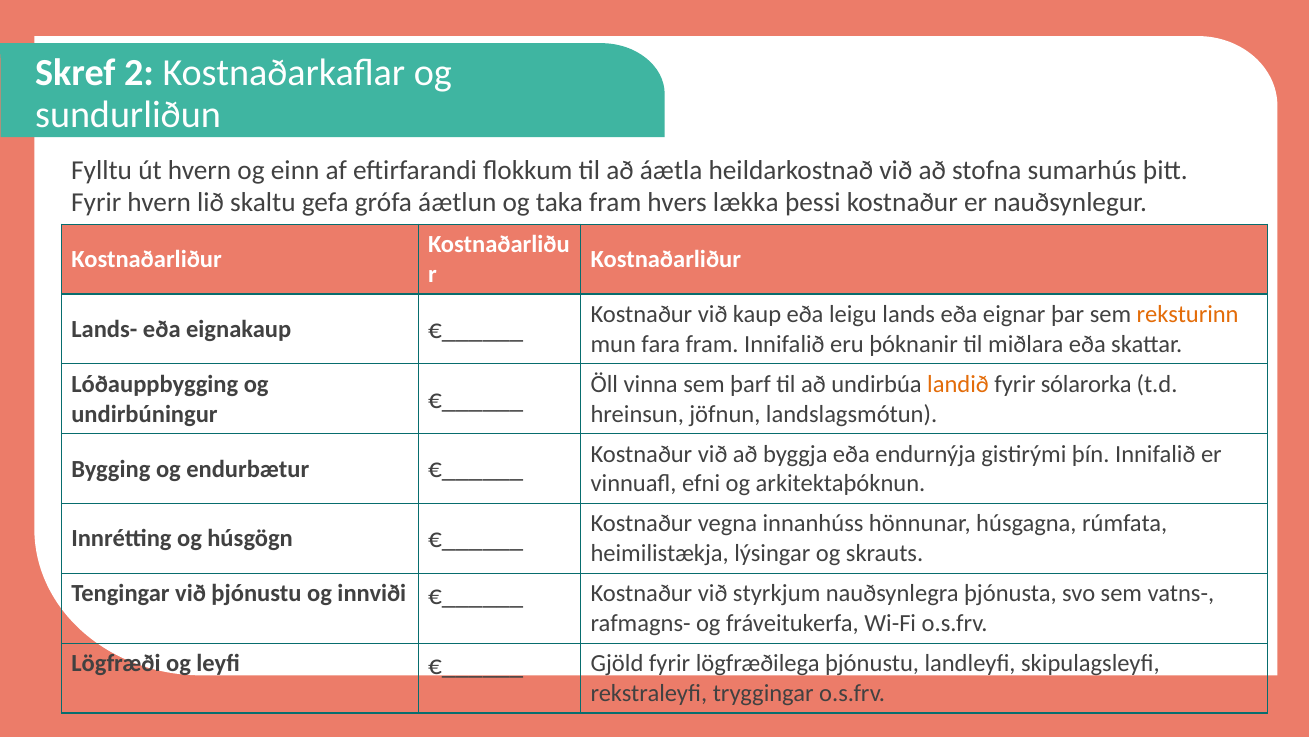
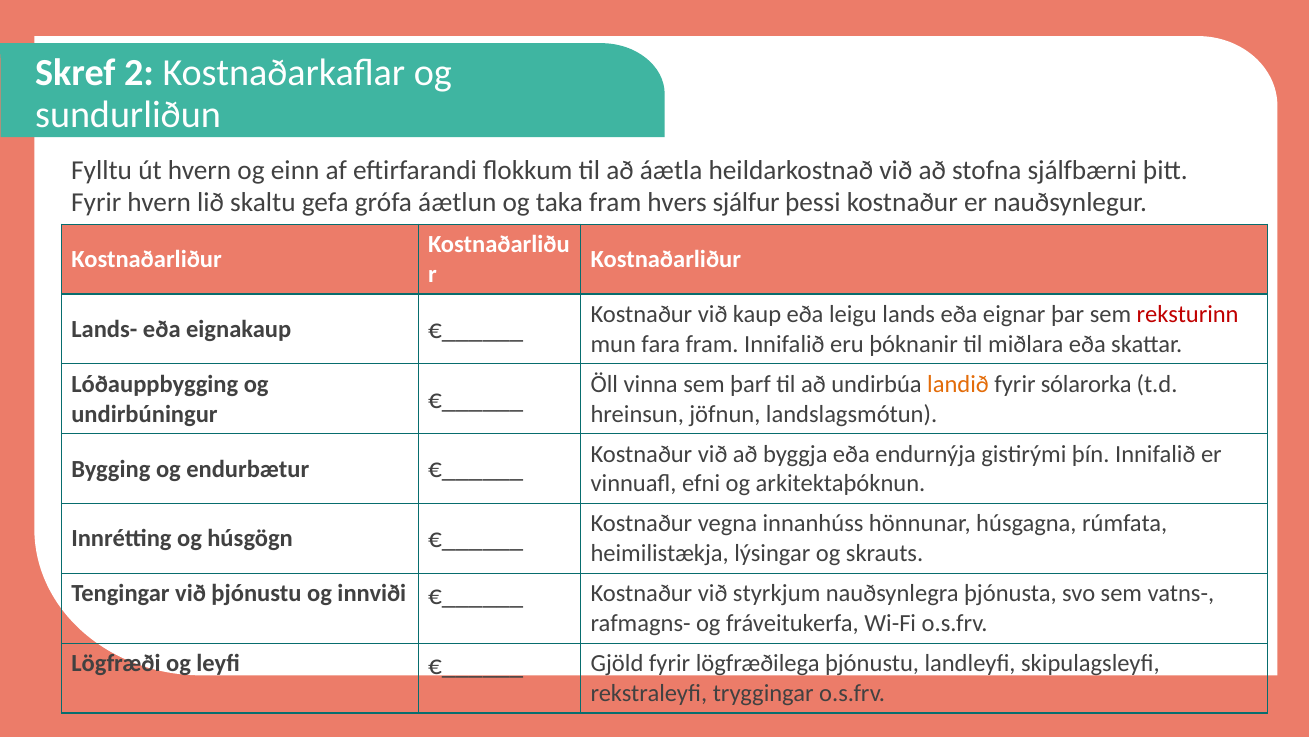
sumarhús: sumarhús -> sjálfbærni (1082, 170)
lækka: lækka -> sjálfur (746, 203)
reksturinn colour: orange -> red (1188, 314)
